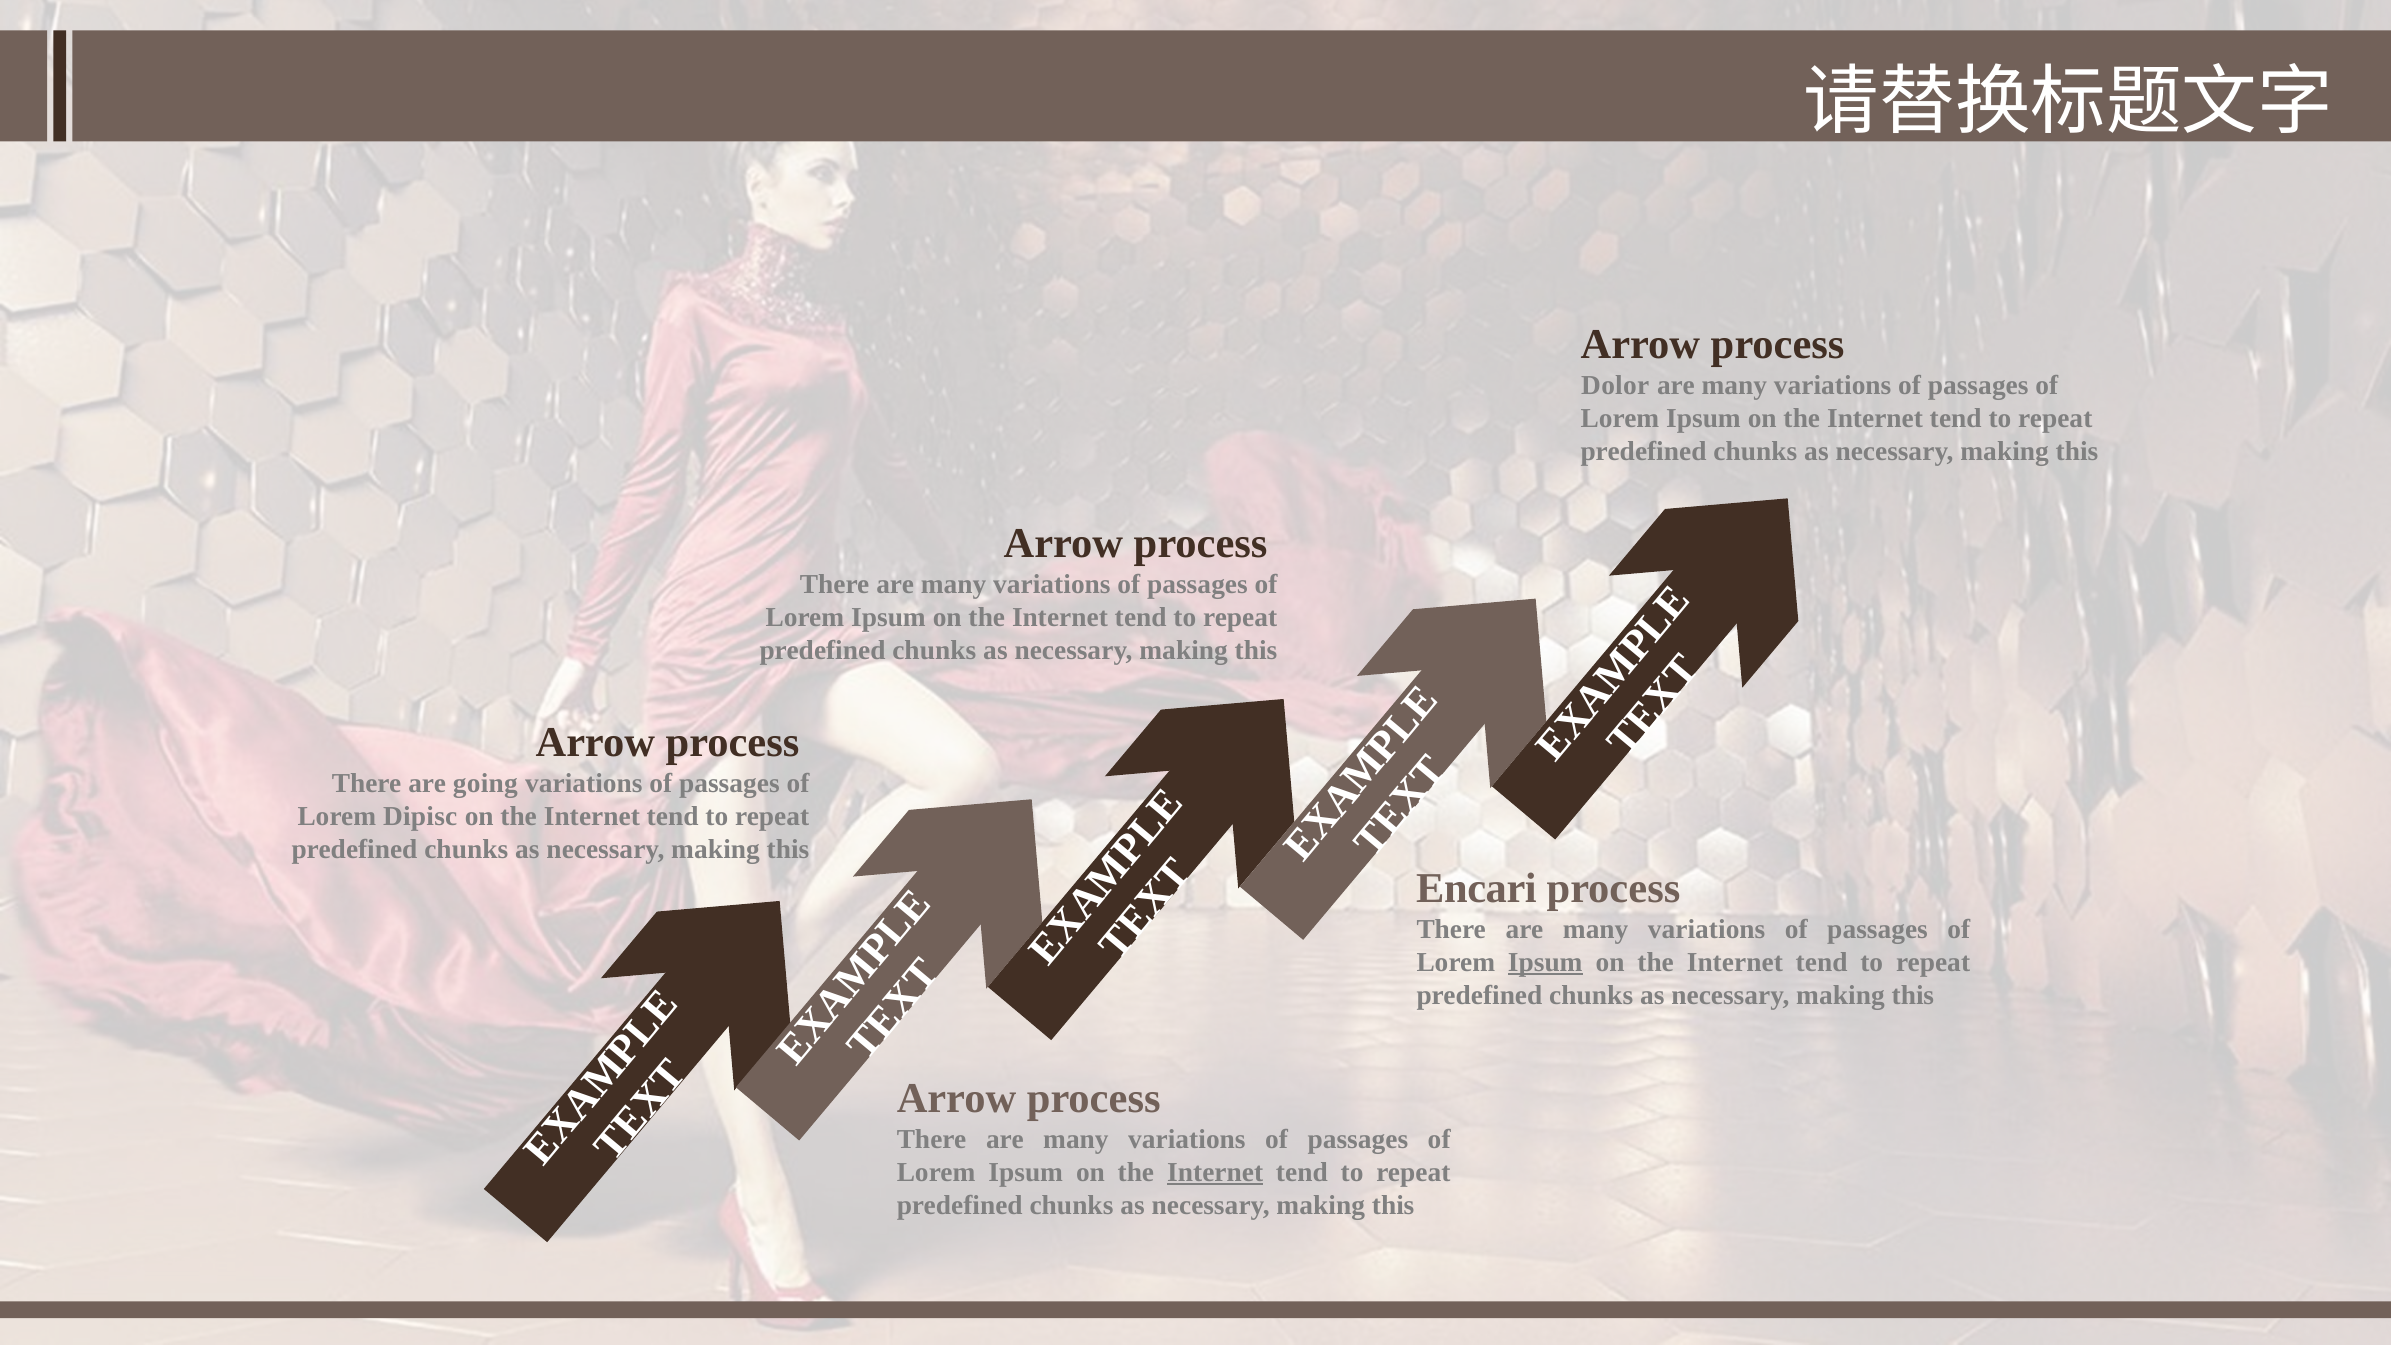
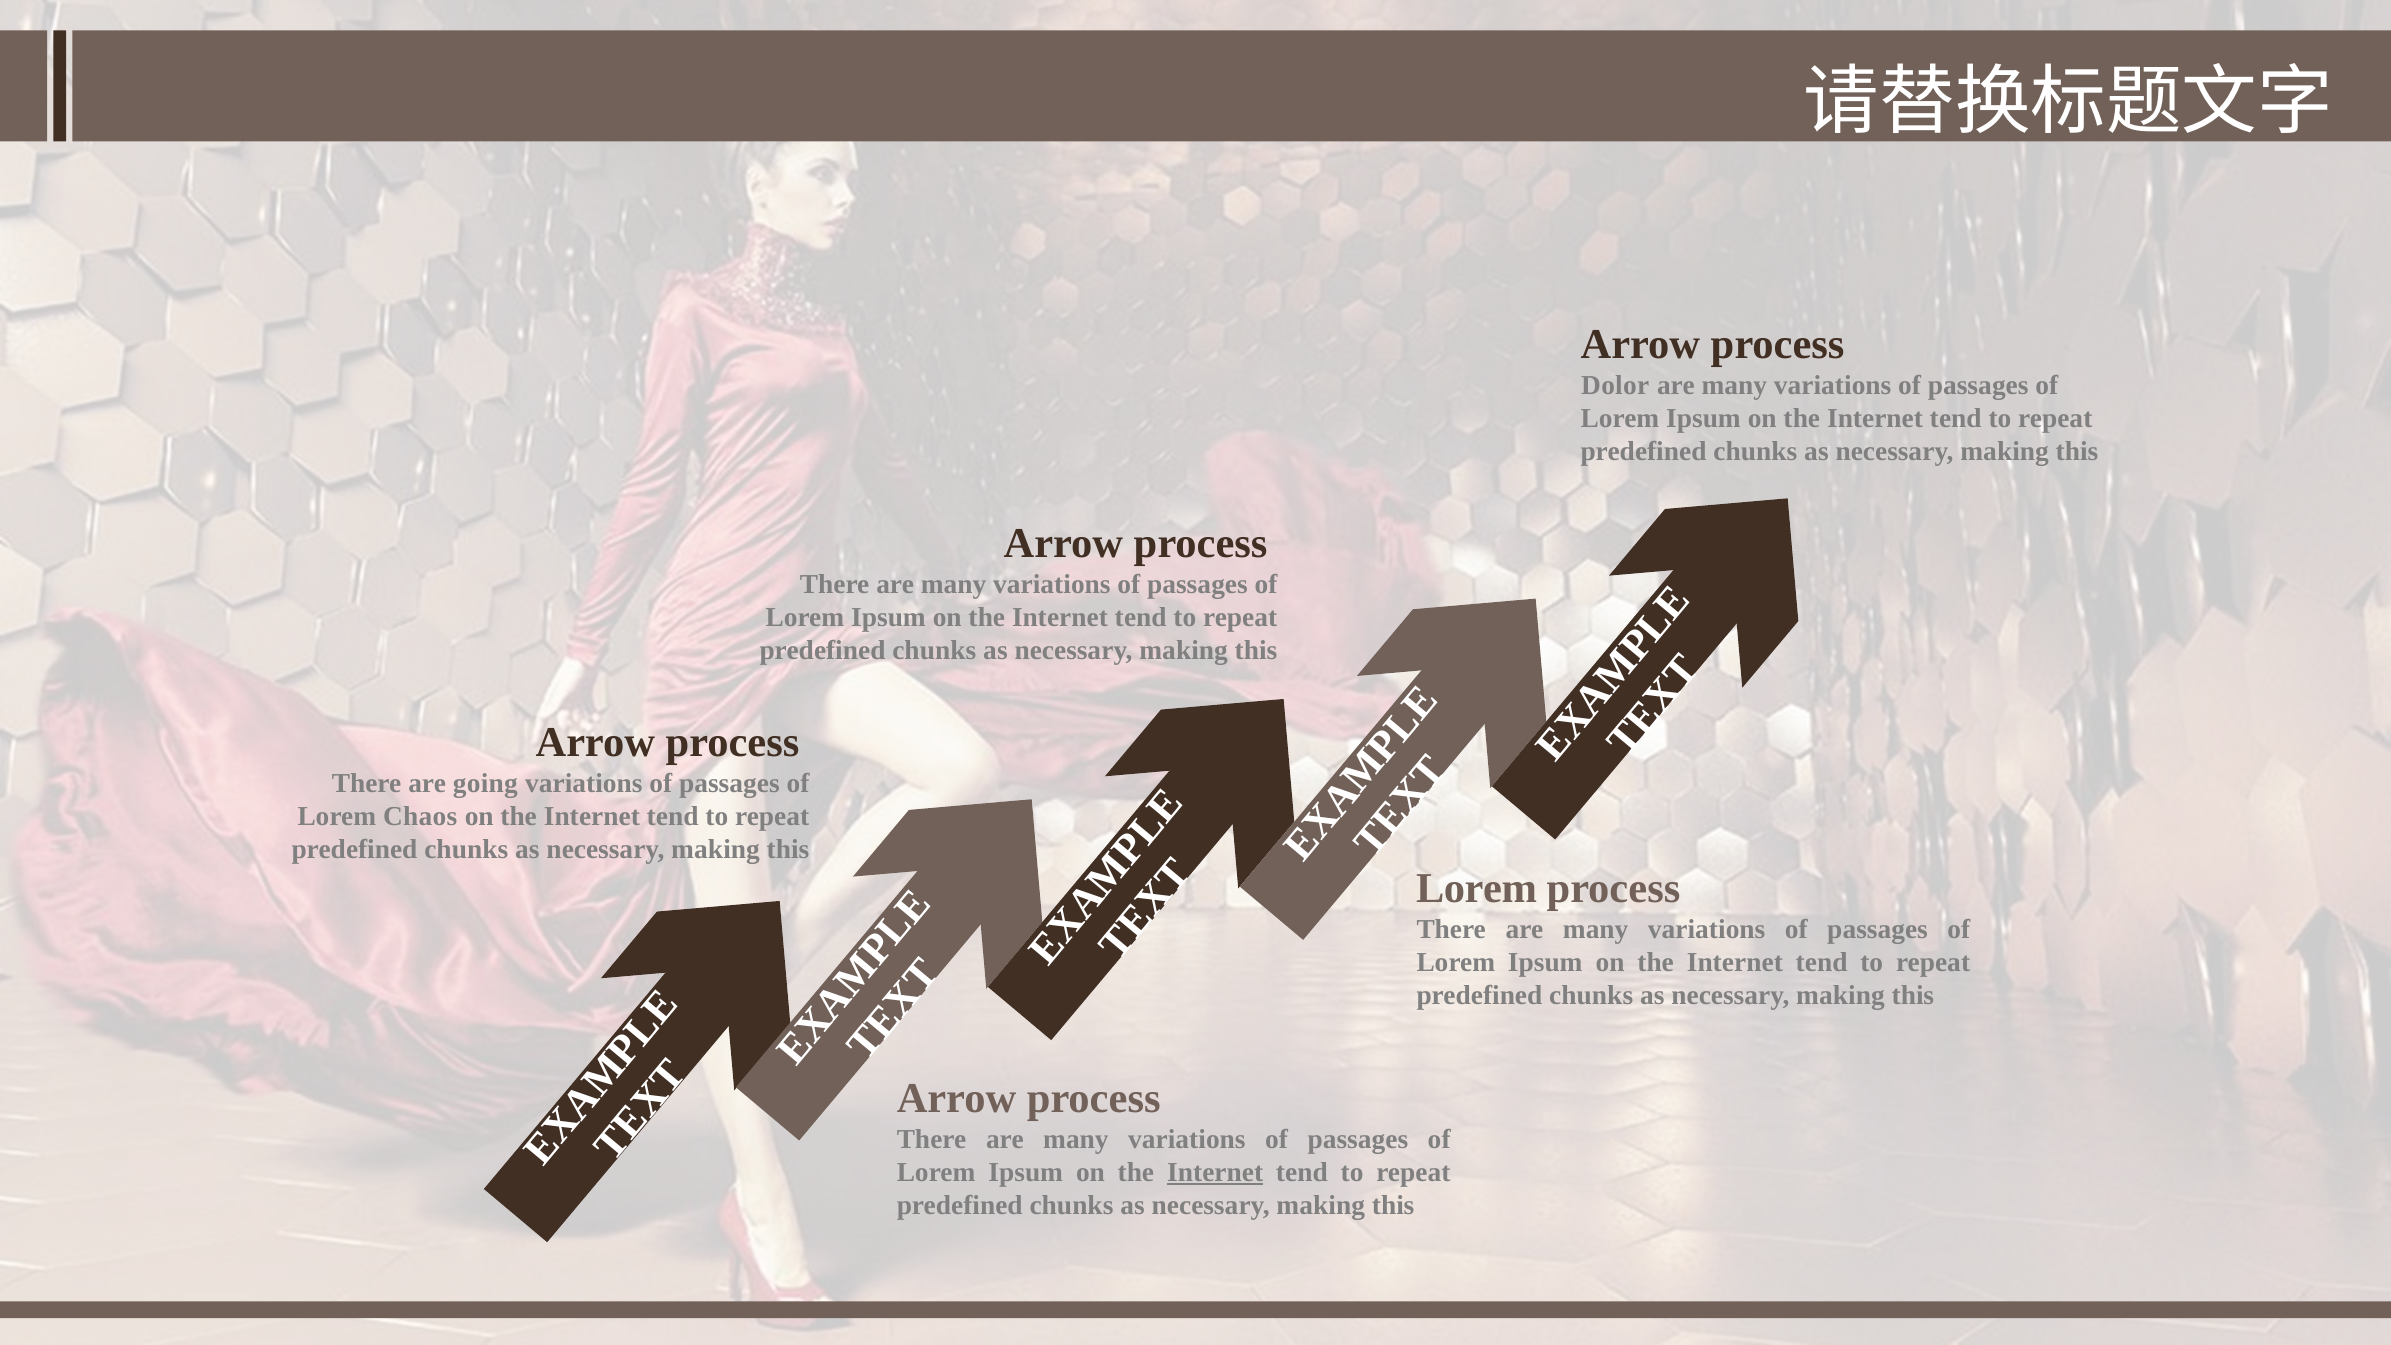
Dipisc: Dipisc -> Chaos (420, 817)
Encari: Encari -> Lorem (1476, 889)
Ipsum underline: present -> none (1545, 962)
